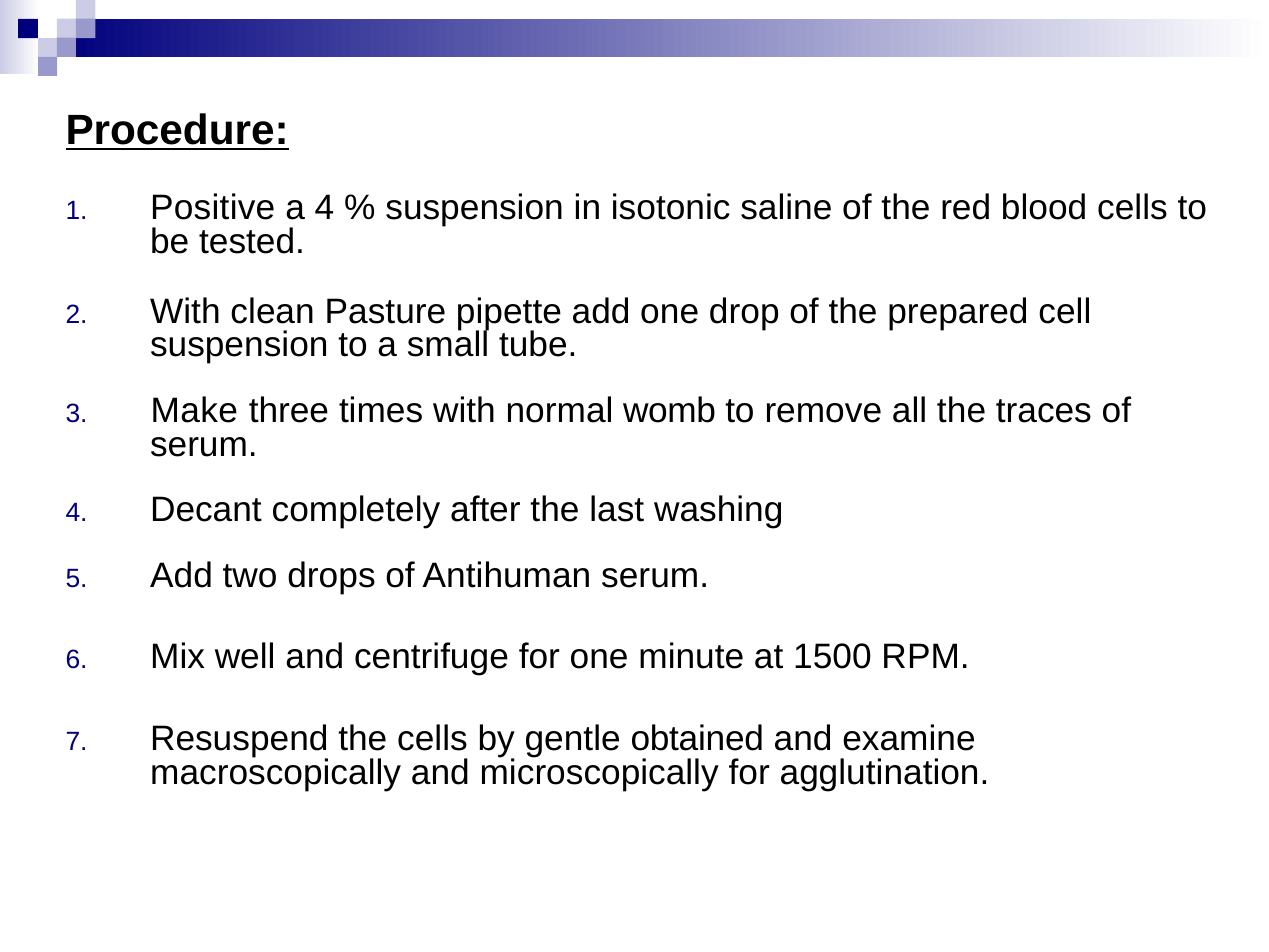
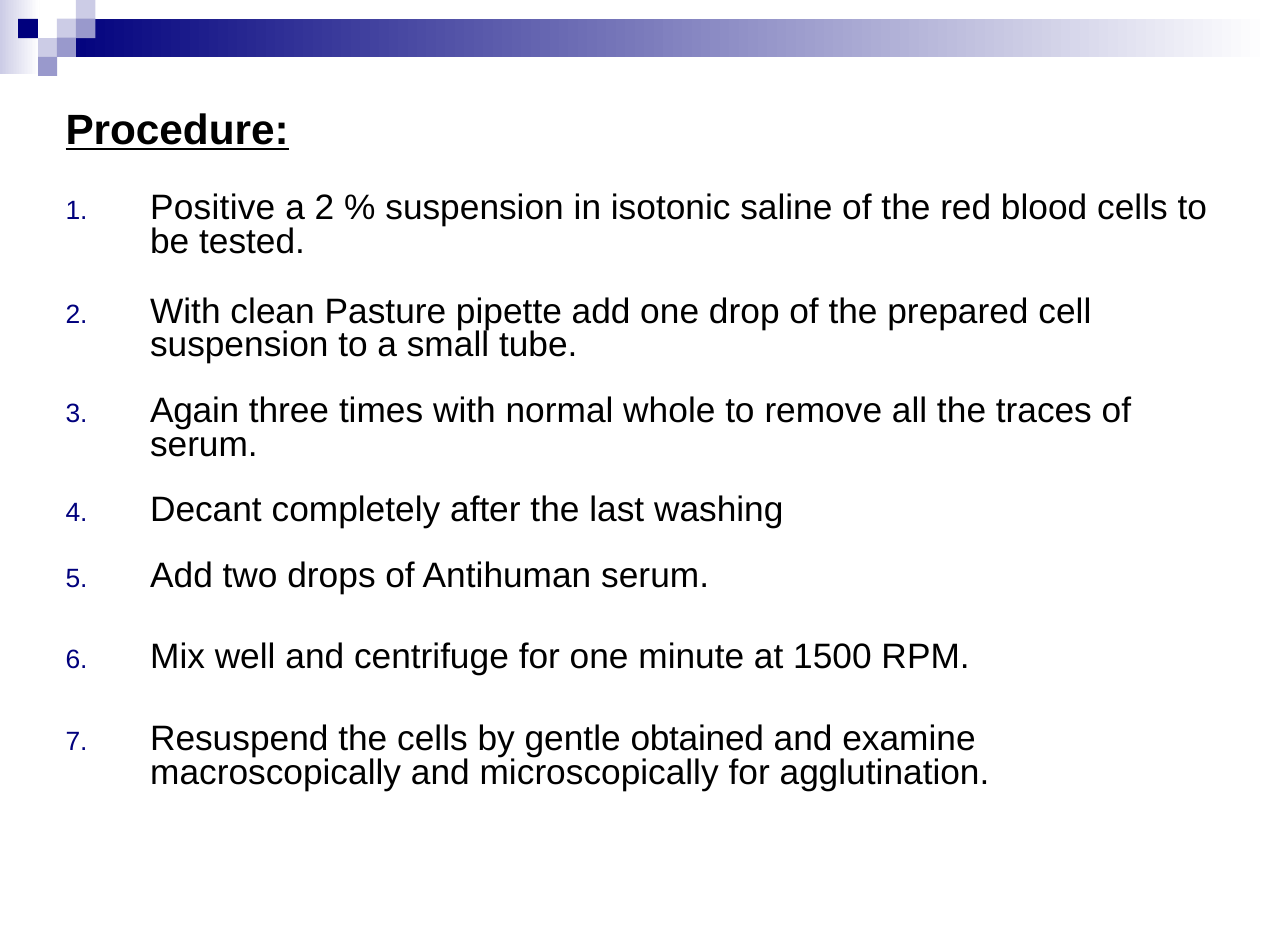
a 4: 4 -> 2 (325, 208)
Make: Make -> Again (195, 411)
womb: womb -> whole (669, 411)
